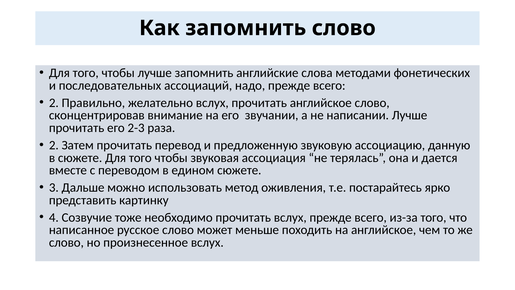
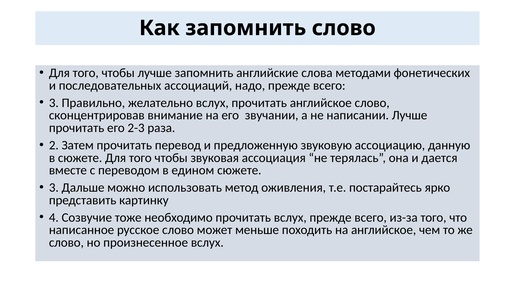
2: 2 -> 3 (54, 103)
